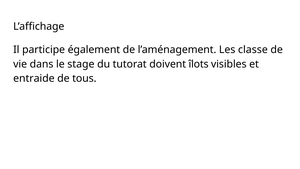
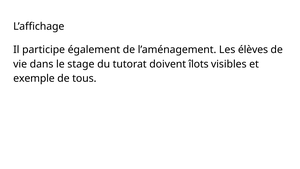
classe: classe -> élèves (253, 50)
entraide: entraide -> exemple (34, 78)
